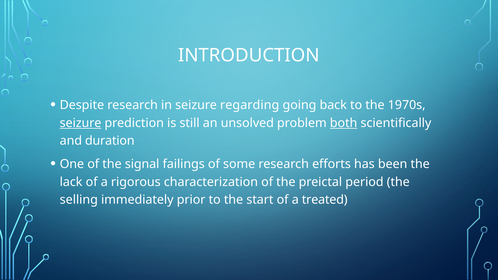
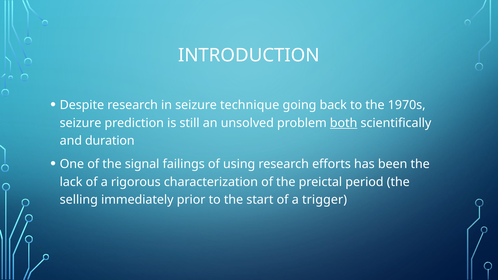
regarding: regarding -> technique (250, 105)
seizure underline: present -> none (81, 123)
some: some -> using (239, 164)
treated: treated -> trigger (325, 200)
